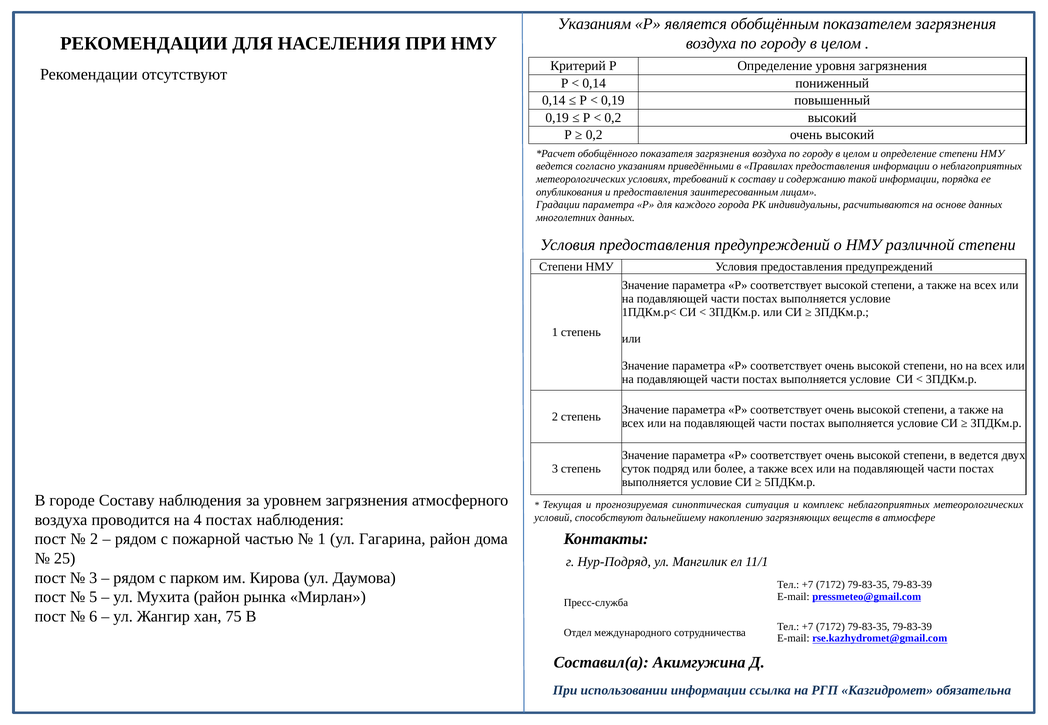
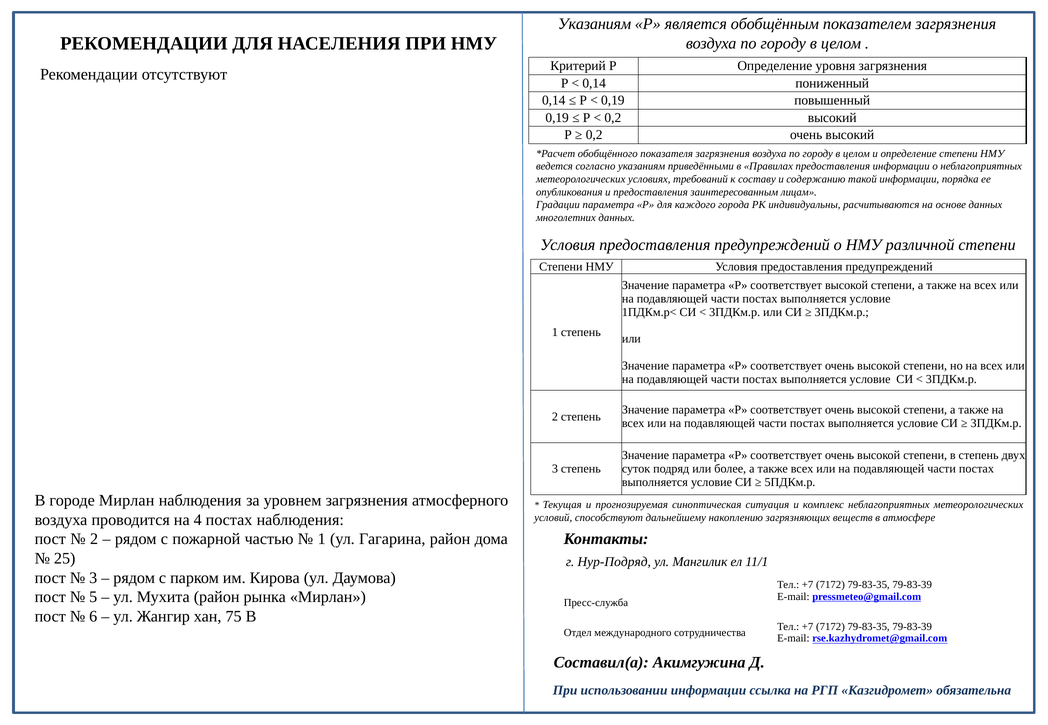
в ведется: ведется -> степень (979, 456)
городе Составу: Составу -> Мирлан (127, 501)
